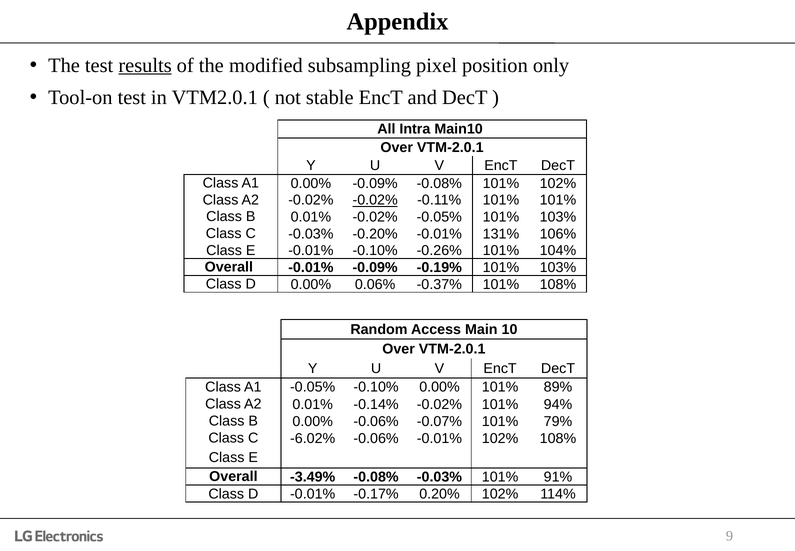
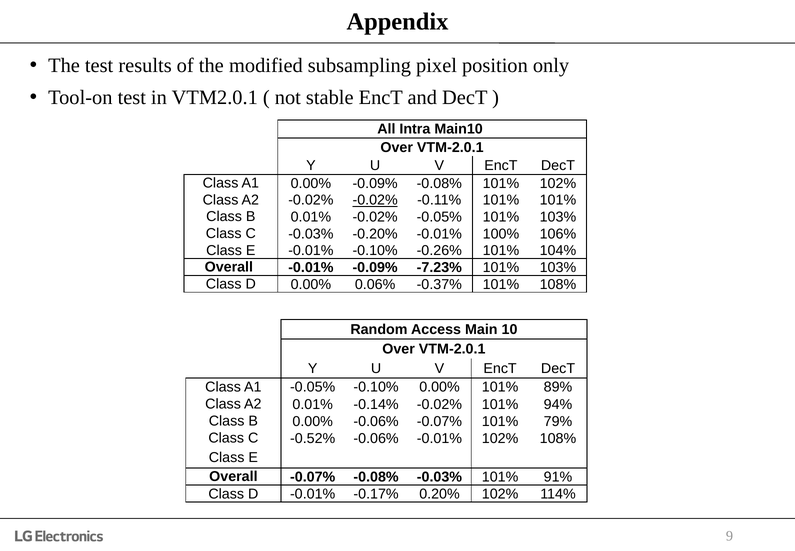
results underline: present -> none (145, 65)
131%: 131% -> 100% (501, 234)
-0.19%: -0.19% -> -7.23% (439, 267)
-6.02%: -6.02% -> -0.52% (313, 438)
Overall -3.49%: -3.49% -> -0.07% (313, 477)
